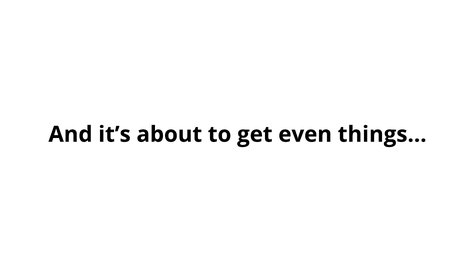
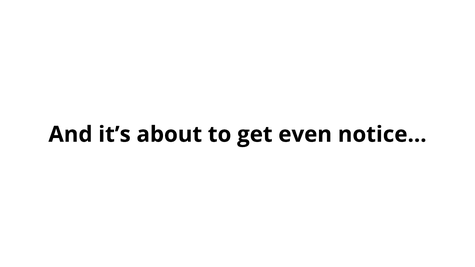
things…: things… -> notice… (382, 135)
